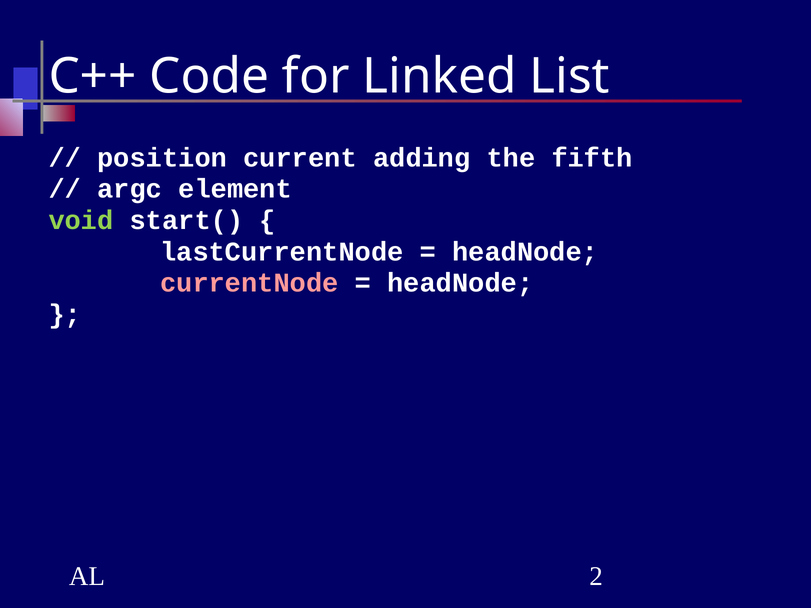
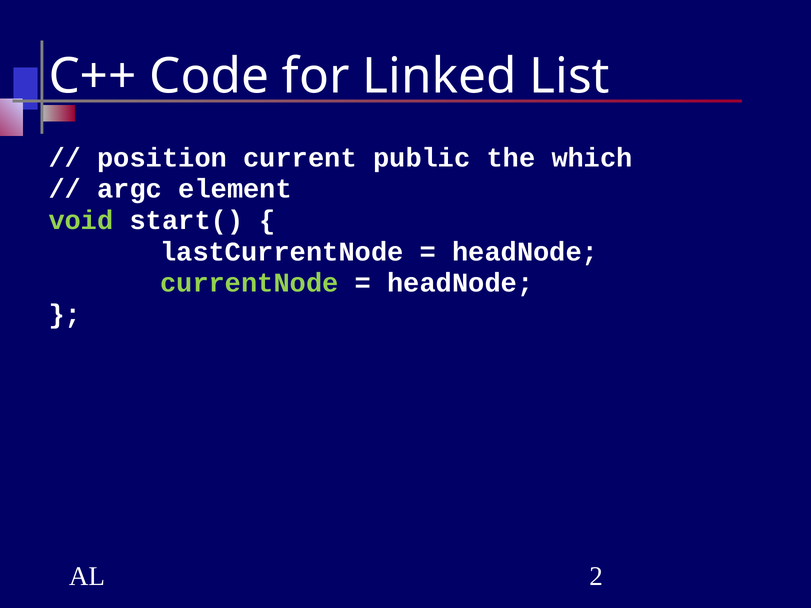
adding: adding -> public (422, 158)
fifth: fifth -> which (592, 158)
currentNode colour: pink -> light green (249, 283)
